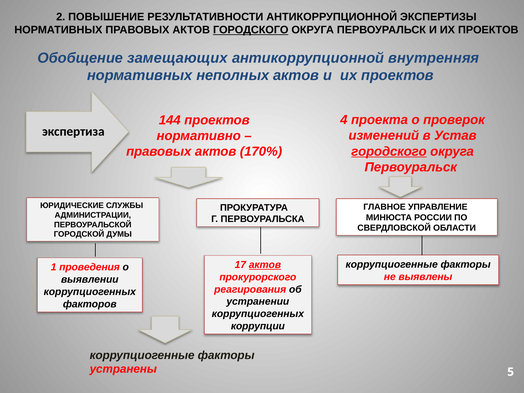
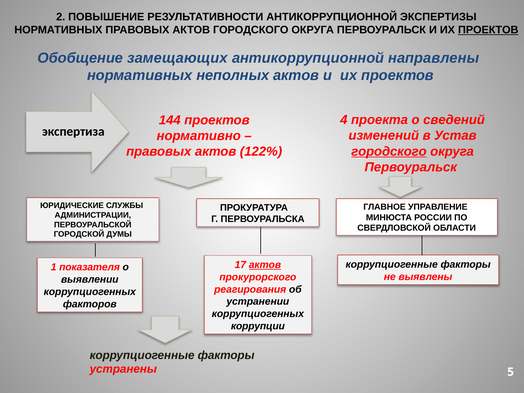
ГОРОДСКОГО underline: present -> none (251, 30)
ПРОЕКТОВ underline: none -> present (488, 30)
внутренняя: внутренняя -> направлены (434, 58)
проверок: проверок -> сведений (454, 120)
170%: 170% -> 122% (261, 151)
проведения: проведения -> показателя (90, 267)
